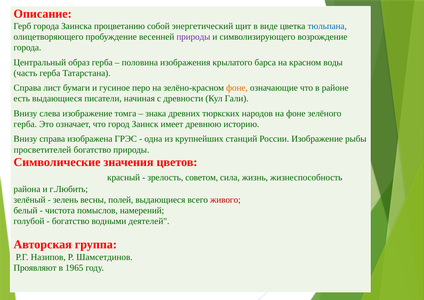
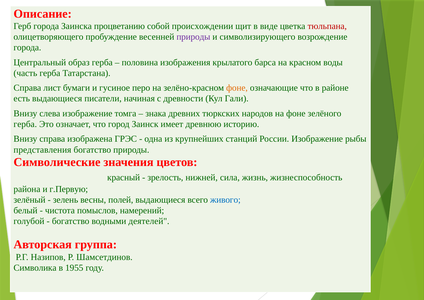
энергетический: энергетический -> происхождении (203, 26)
тюльпана colour: blue -> red (327, 26)
просветителей: просветителей -> представления (42, 150)
советом: советом -> нижней (202, 178)
г.Любить: г.Любить -> г.Первую (69, 189)
живого colour: red -> blue (225, 200)
Проявляют: Проявляют -> Символика (35, 268)
1965: 1965 -> 1955 (74, 268)
